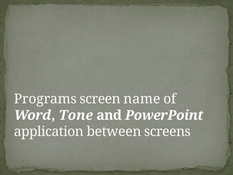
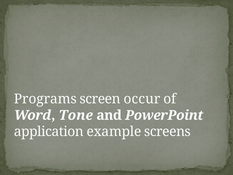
name: name -> occur (142, 99)
between: between -> example (114, 131)
